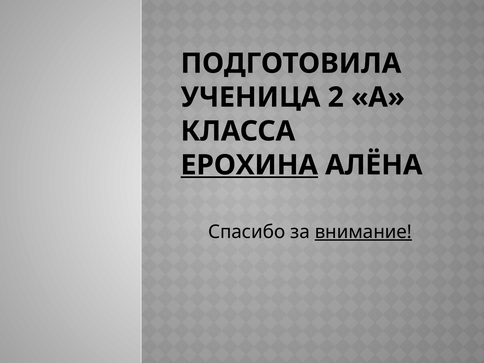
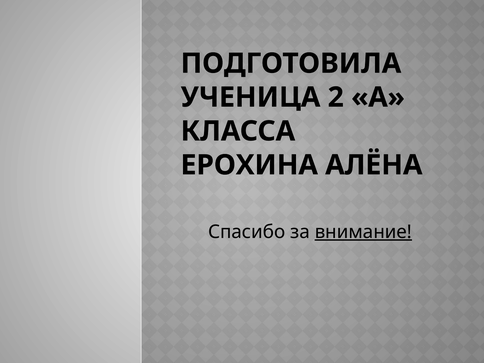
ЕРОХИНА underline: present -> none (249, 165)
